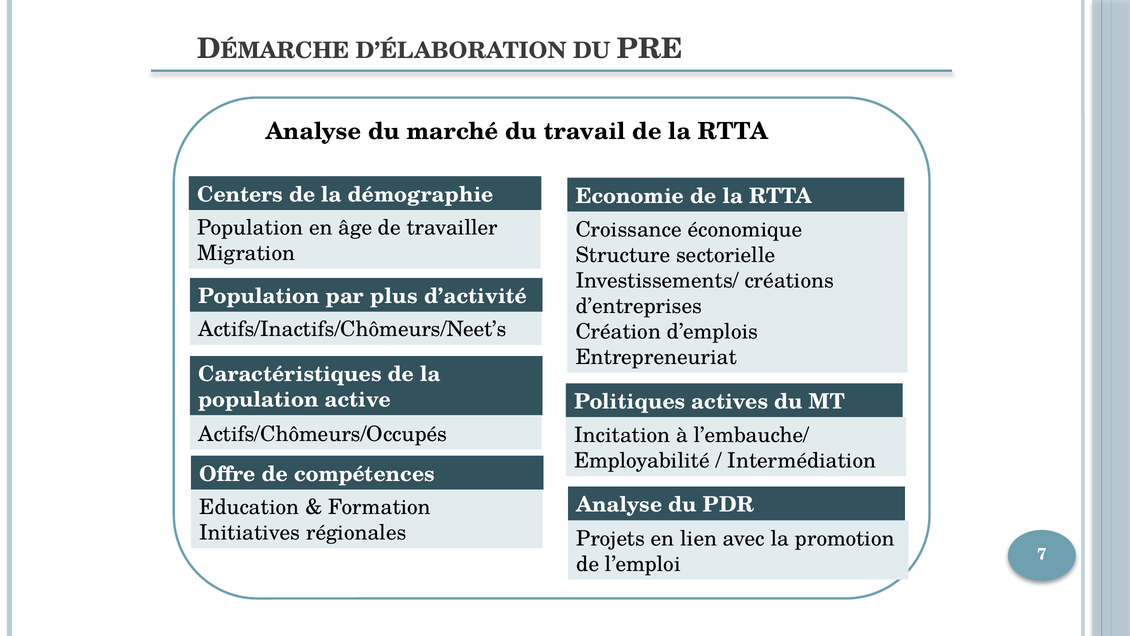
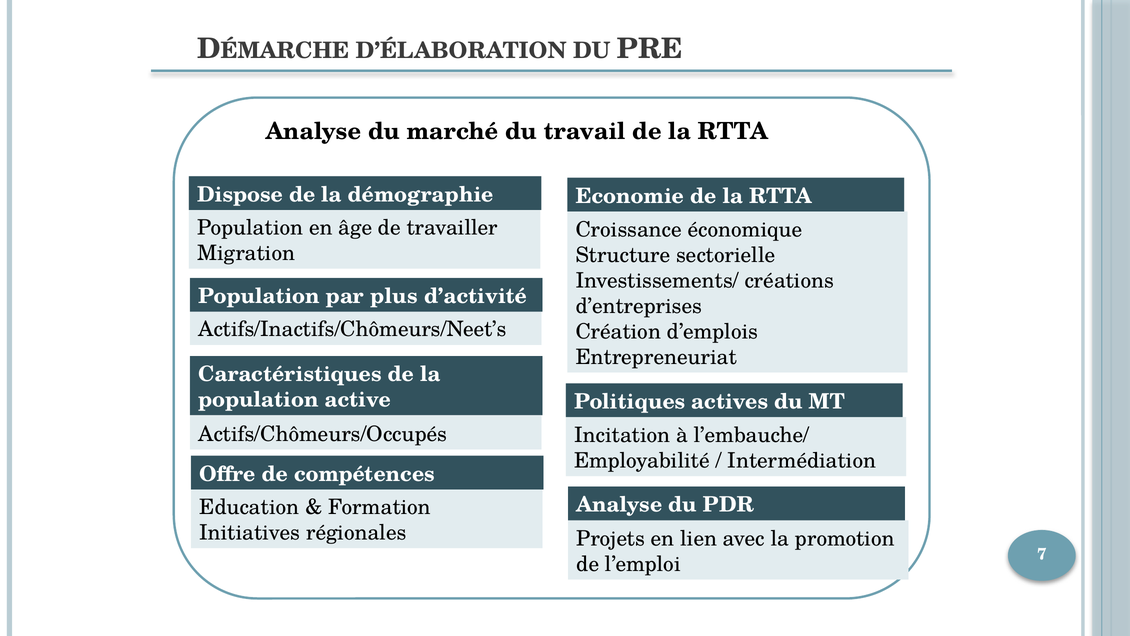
Centers: Centers -> Dispose (240, 194)
